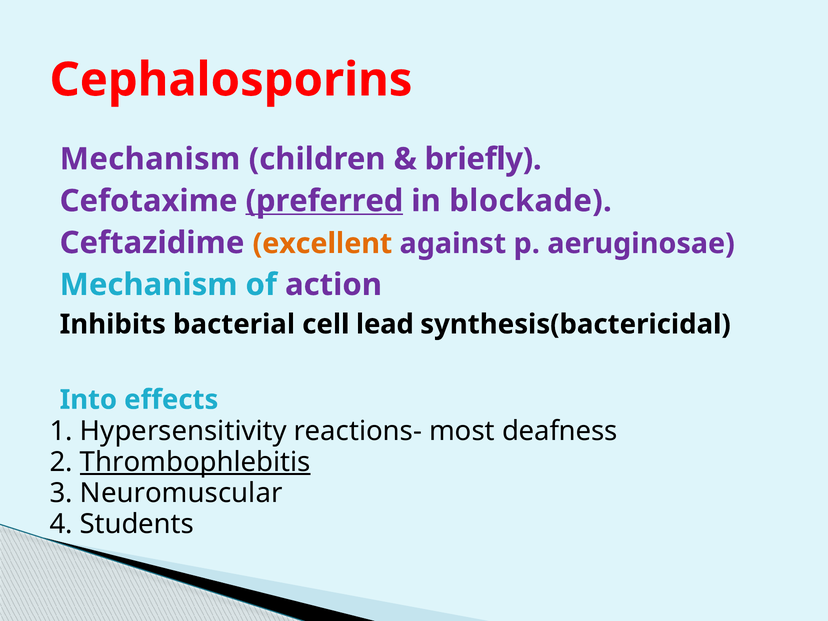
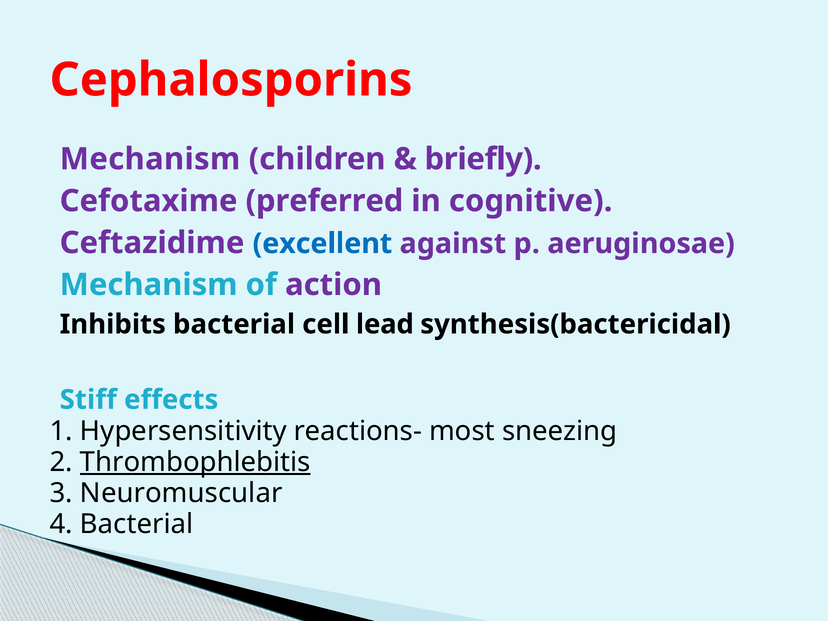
preferred underline: present -> none (324, 201)
blockade: blockade -> cognitive (531, 201)
excellent colour: orange -> blue (322, 244)
Into: Into -> Stiff (88, 400)
deafness: deafness -> sneezing (560, 431)
4 Students: Students -> Bacterial (137, 524)
